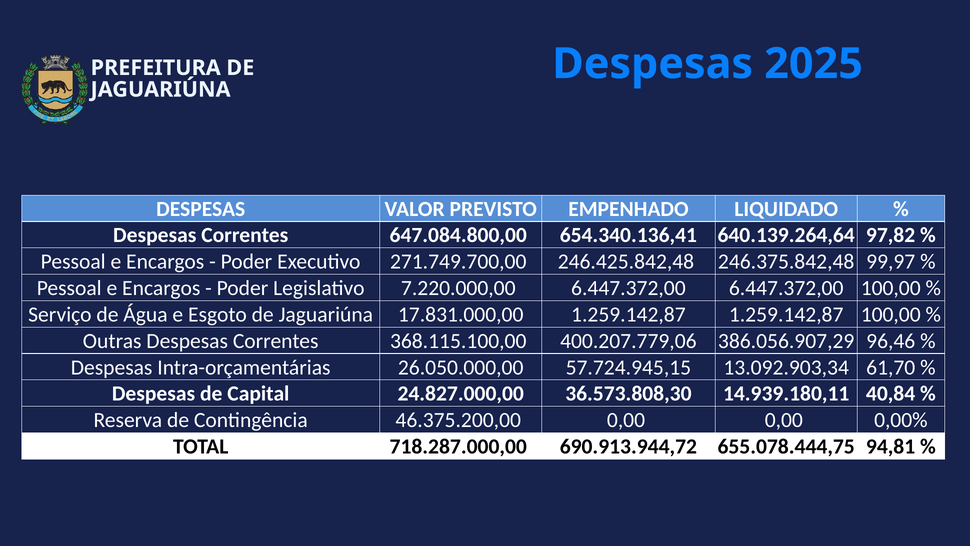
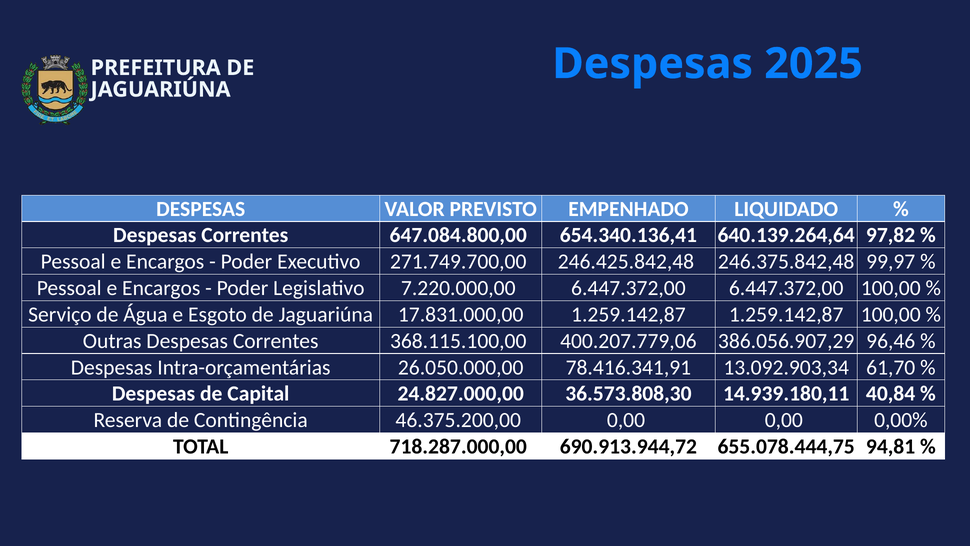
57.724.945,15: 57.724.945,15 -> 78.416.341,91 (628, 367)
